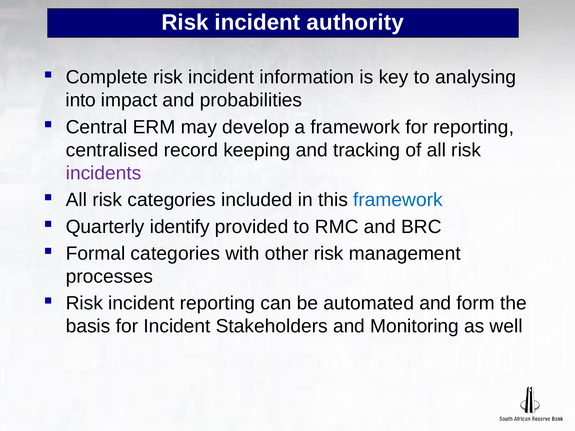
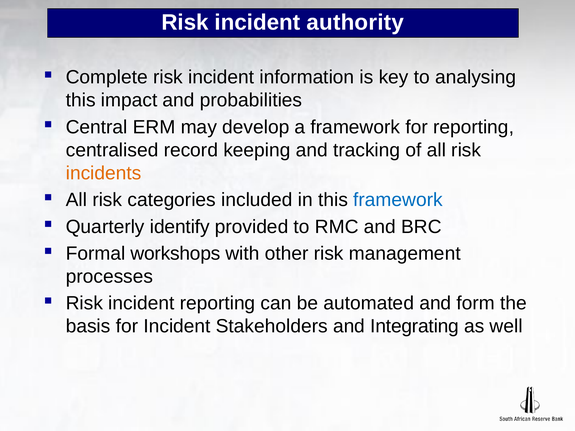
into: into -> this (81, 100)
incidents colour: purple -> orange (104, 173)
Formal categories: categories -> workshops (175, 254)
Monitoring: Monitoring -> Integrating (415, 327)
